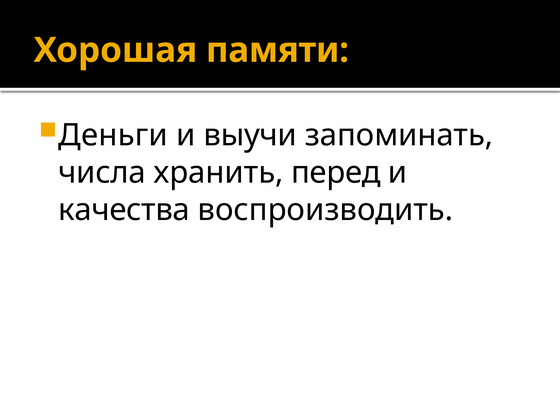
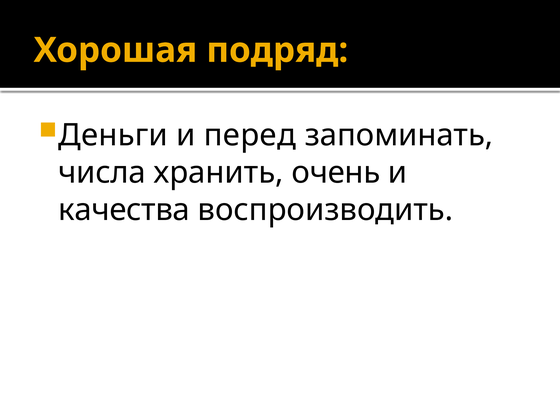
памяти: памяти -> подряд (277, 50)
выучи: выучи -> перед (250, 135)
перед: перед -> очень (336, 172)
